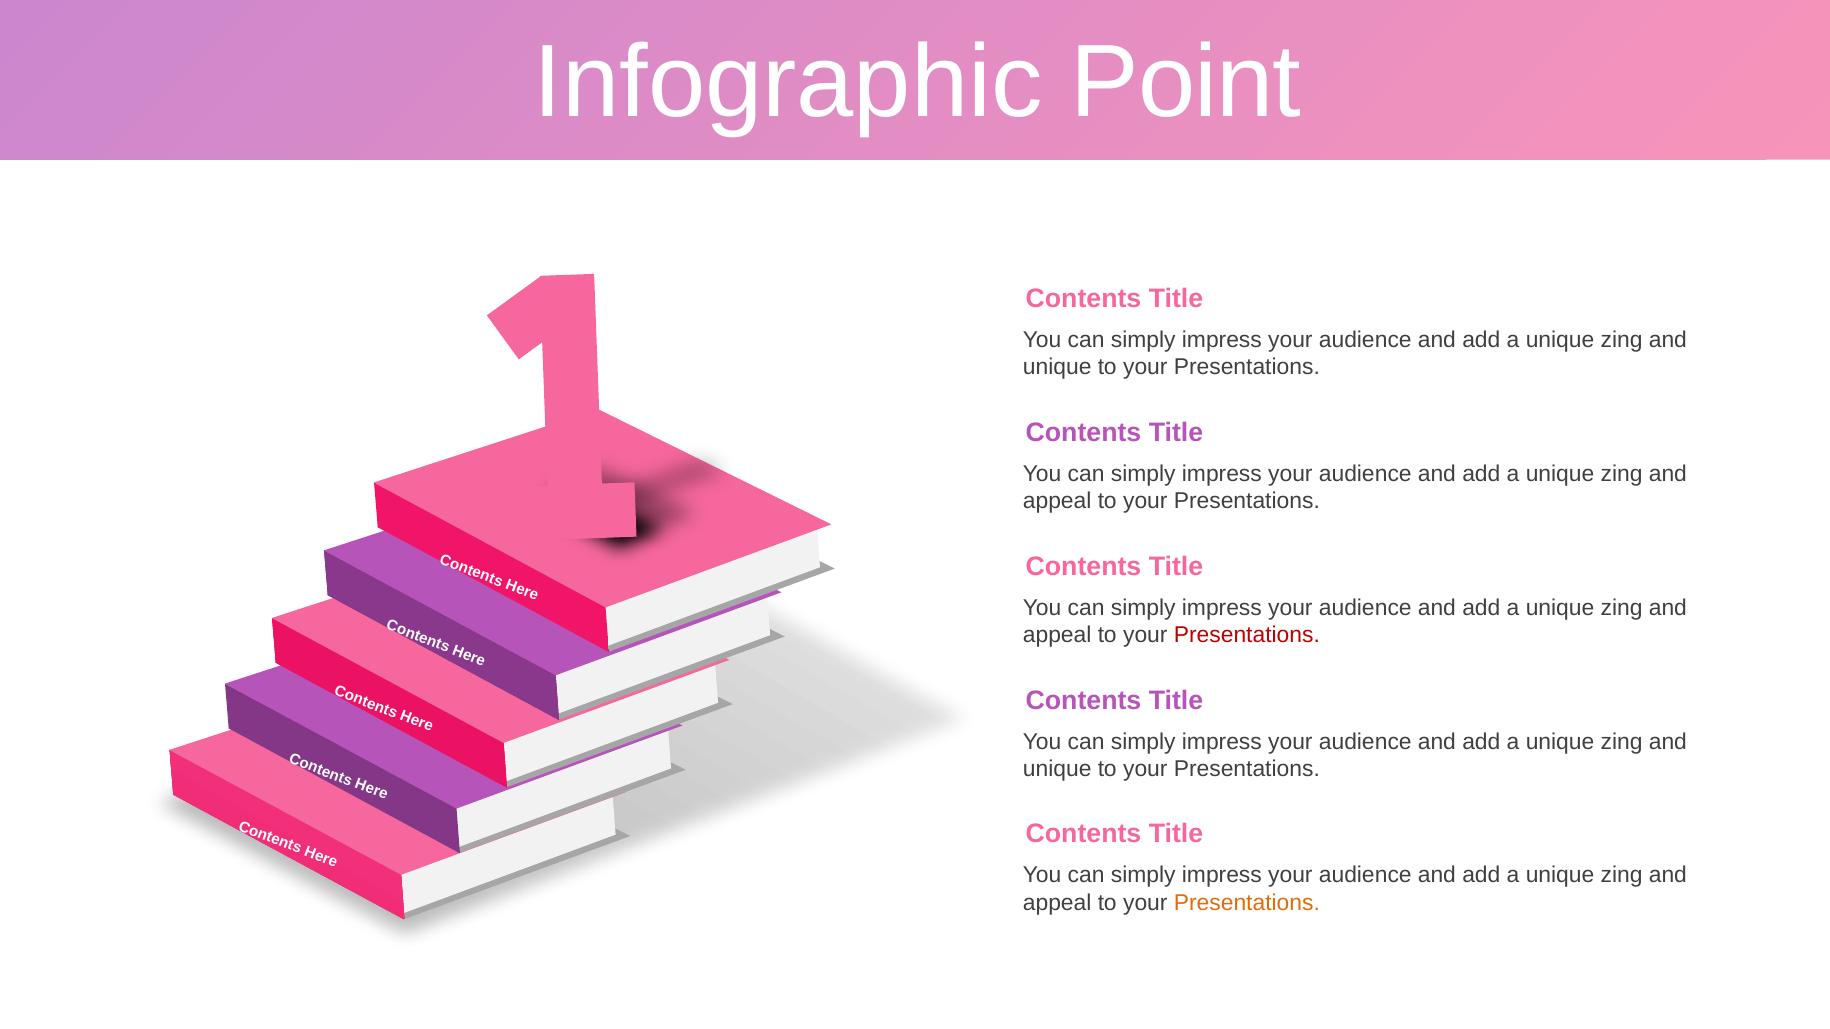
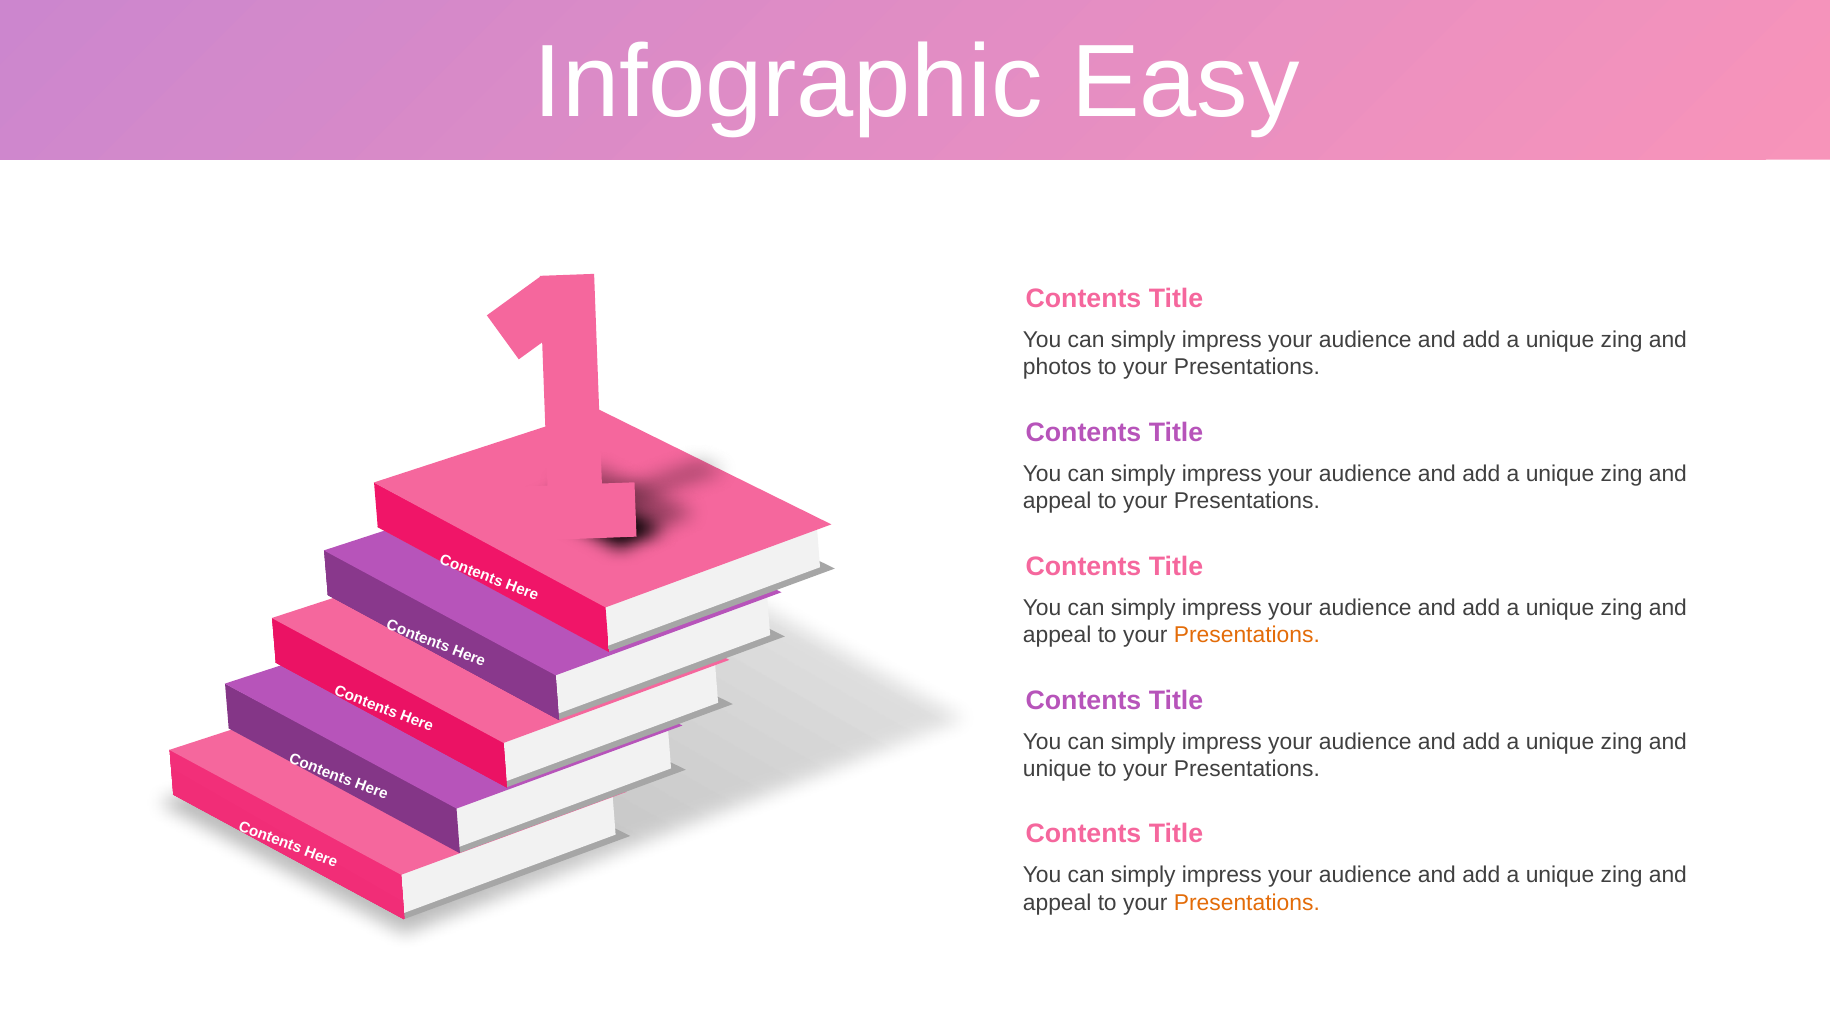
Point: Point -> Easy (1186, 82)
unique: unique -> photos (1057, 368)
Presentations colour: red -> orange (1247, 635)
